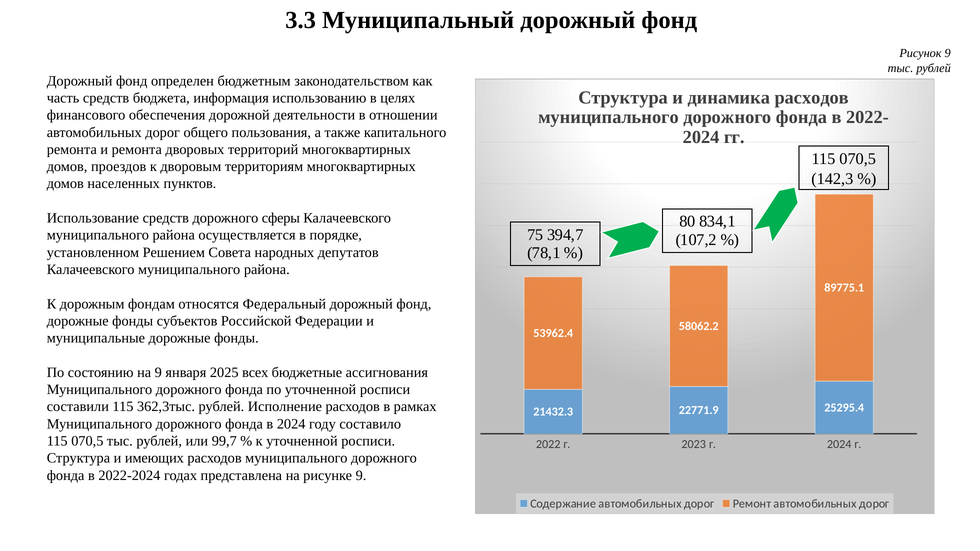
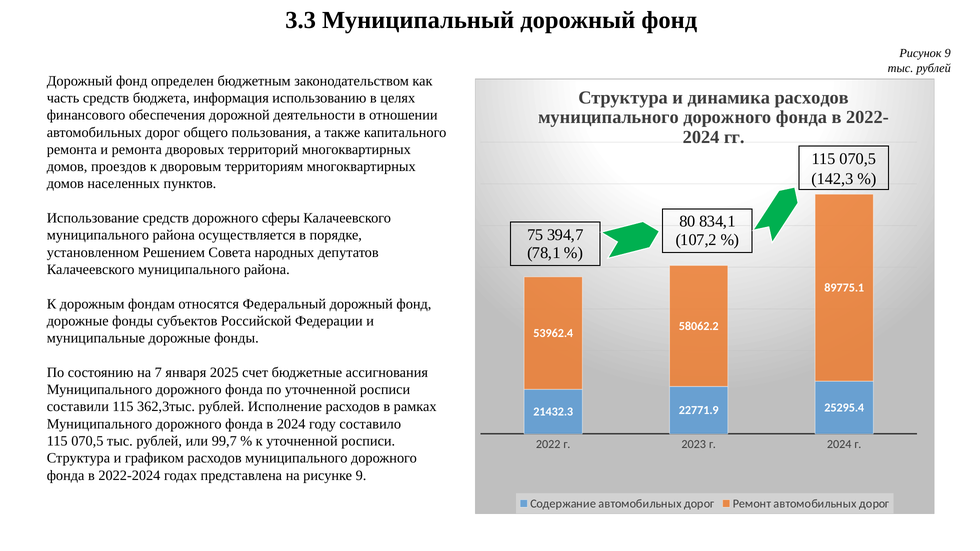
на 9: 9 -> 7 (158, 373)
всех: всех -> счет (255, 373)
имеющих: имеющих -> графиком (154, 458)
